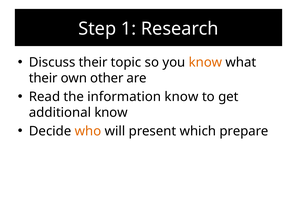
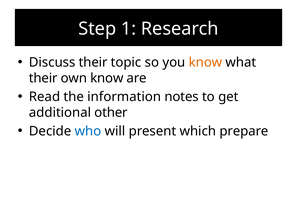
own other: other -> know (107, 78)
information know: know -> notes (182, 97)
additional know: know -> other (111, 112)
who colour: orange -> blue (88, 131)
